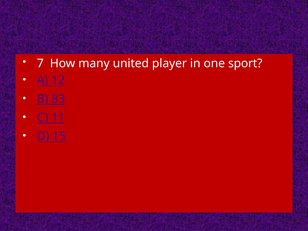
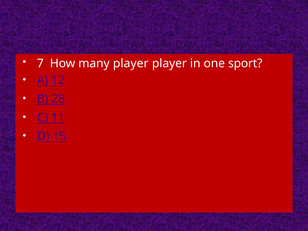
many united: united -> player (131, 63)
83: 83 -> 28 (58, 99)
